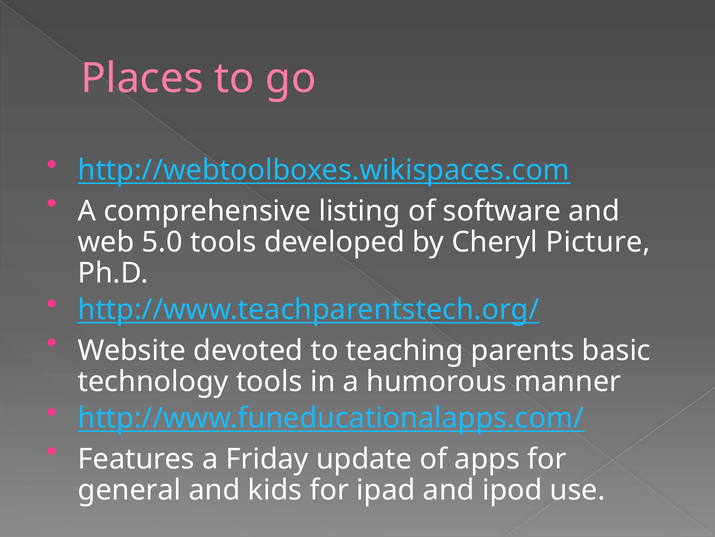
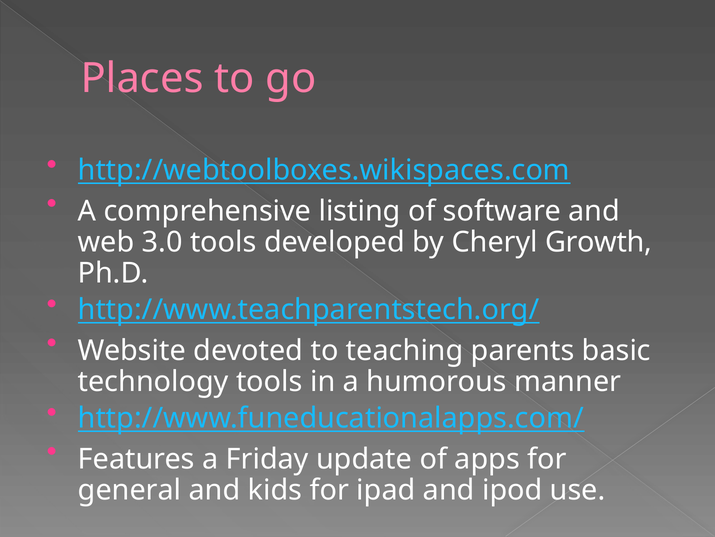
5.0: 5.0 -> 3.0 (162, 242)
Picture: Picture -> Growth (599, 242)
